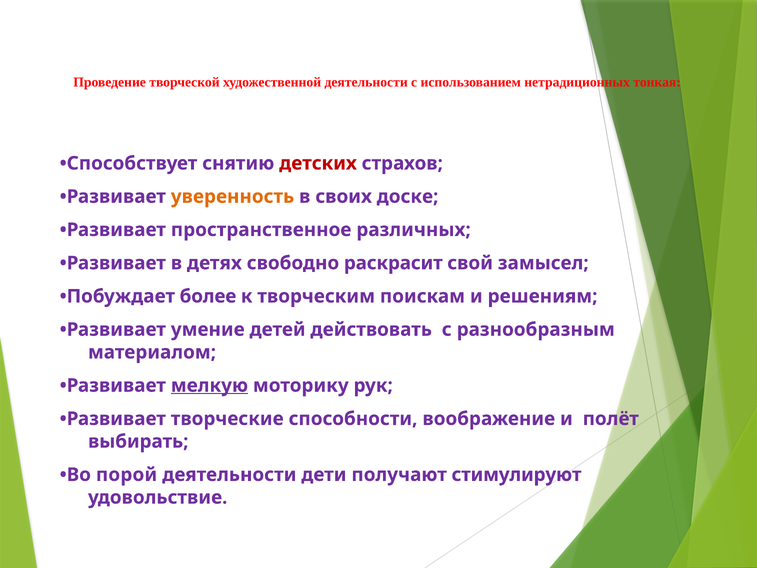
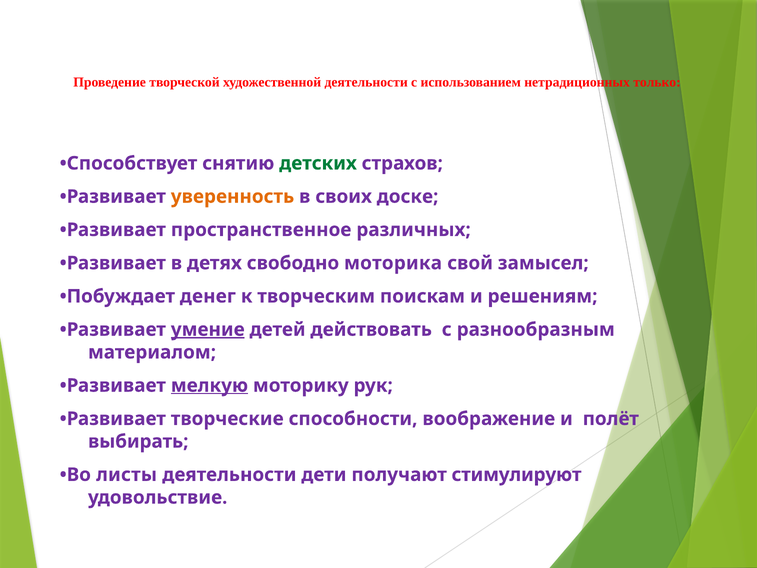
тонкая: тонкая -> только (657, 82)
детских colour: red -> green (318, 163)
раскрасит: раскрасит -> моторика (393, 263)
более: более -> денег (208, 296)
умение underline: none -> present (208, 329)
порой: порой -> листы (127, 475)
